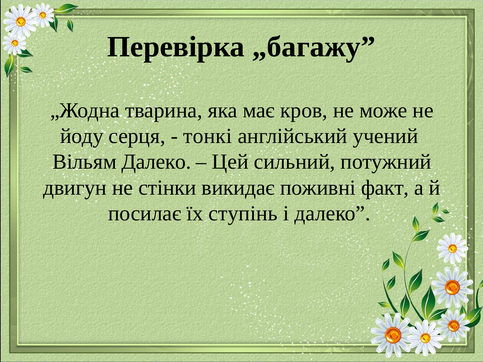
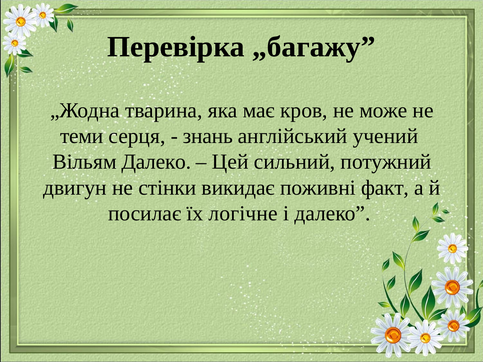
йоду: йоду -> теми (82, 136)
тонкі: тонкі -> знань (208, 136)
ступінь: ступінь -> логічне (243, 213)
